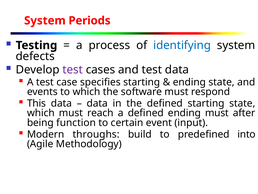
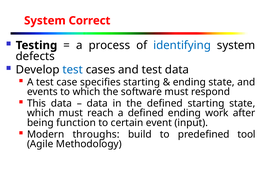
Periods: Periods -> Correct (90, 21)
test colour: purple -> blue (73, 70)
ending must: must -> work (217, 113)
into: into -> tool (247, 134)
